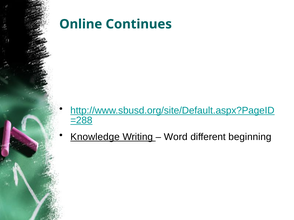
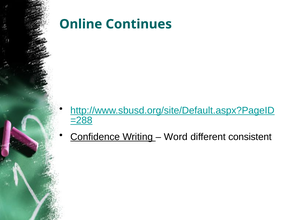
Knowledge: Knowledge -> Confidence (95, 137)
beginning: beginning -> consistent (250, 137)
